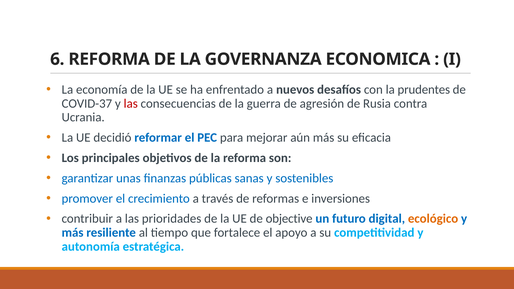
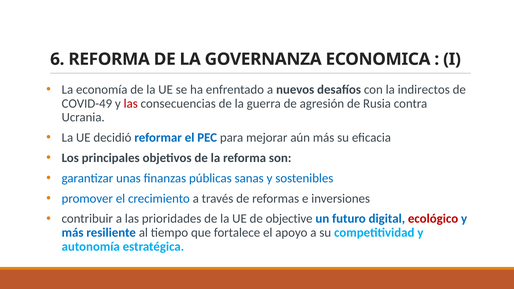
prudentes: prudentes -> indirectos (424, 90)
COVID-37: COVID-37 -> COVID-49 (87, 103)
ecológico colour: orange -> red (433, 219)
